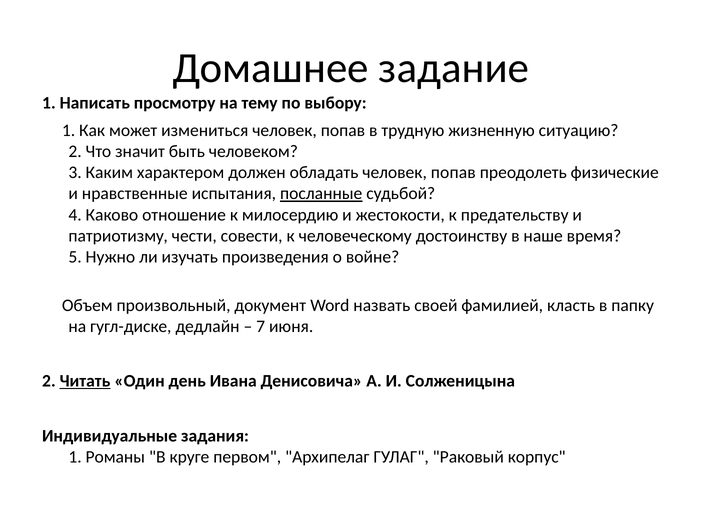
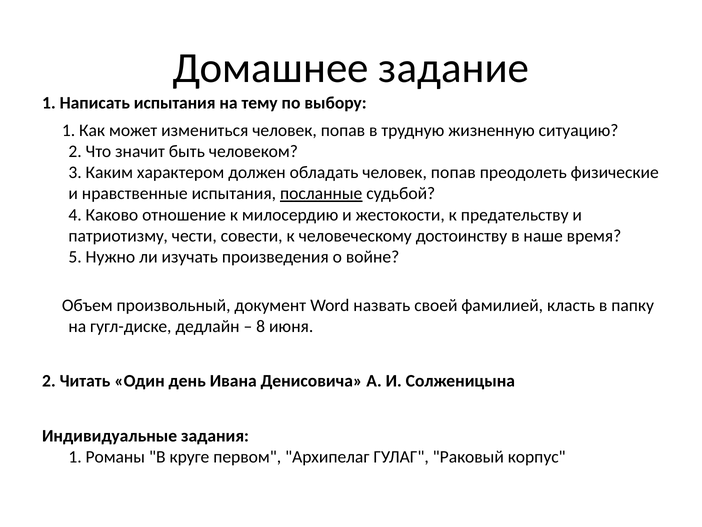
Написать просмотру: просмотру -> испытания (175, 103)
7: 7 -> 8 (261, 326)
Читать underline: present -> none (85, 381)
